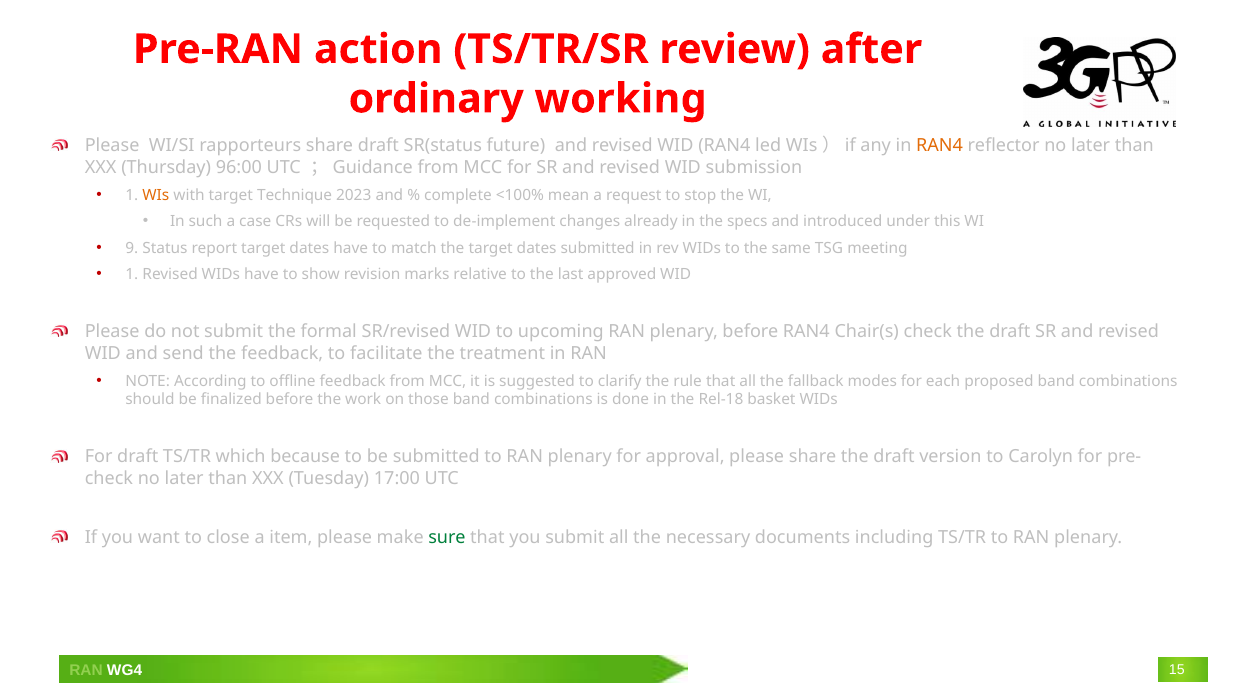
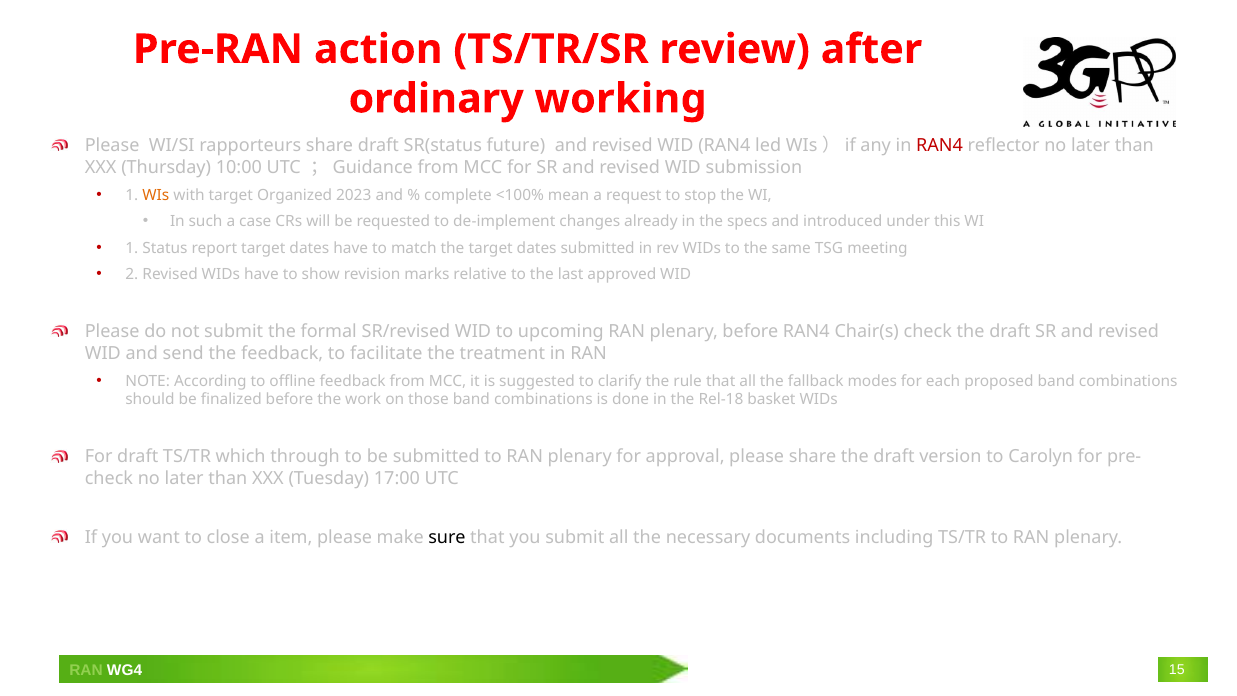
RAN4 colour: orange -> red (940, 146)
96:00: 96:00 -> 10:00 (239, 168)
Technique: Technique -> Organized (295, 195)
9: 9 -> 1 (132, 248)
1: 1 -> 2 (132, 274)
because: because -> through (305, 457)
sure colour: green -> black (447, 537)
